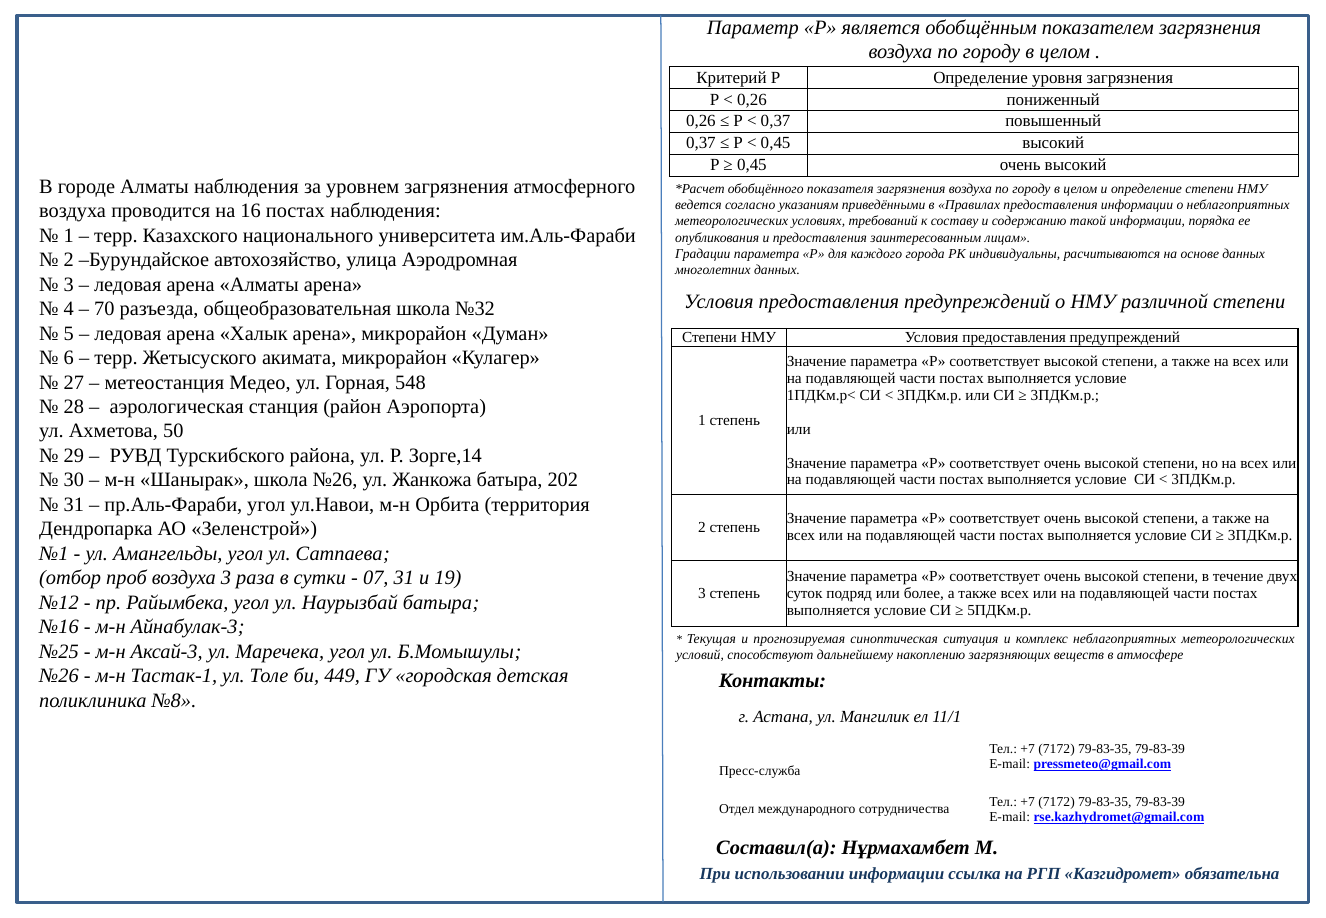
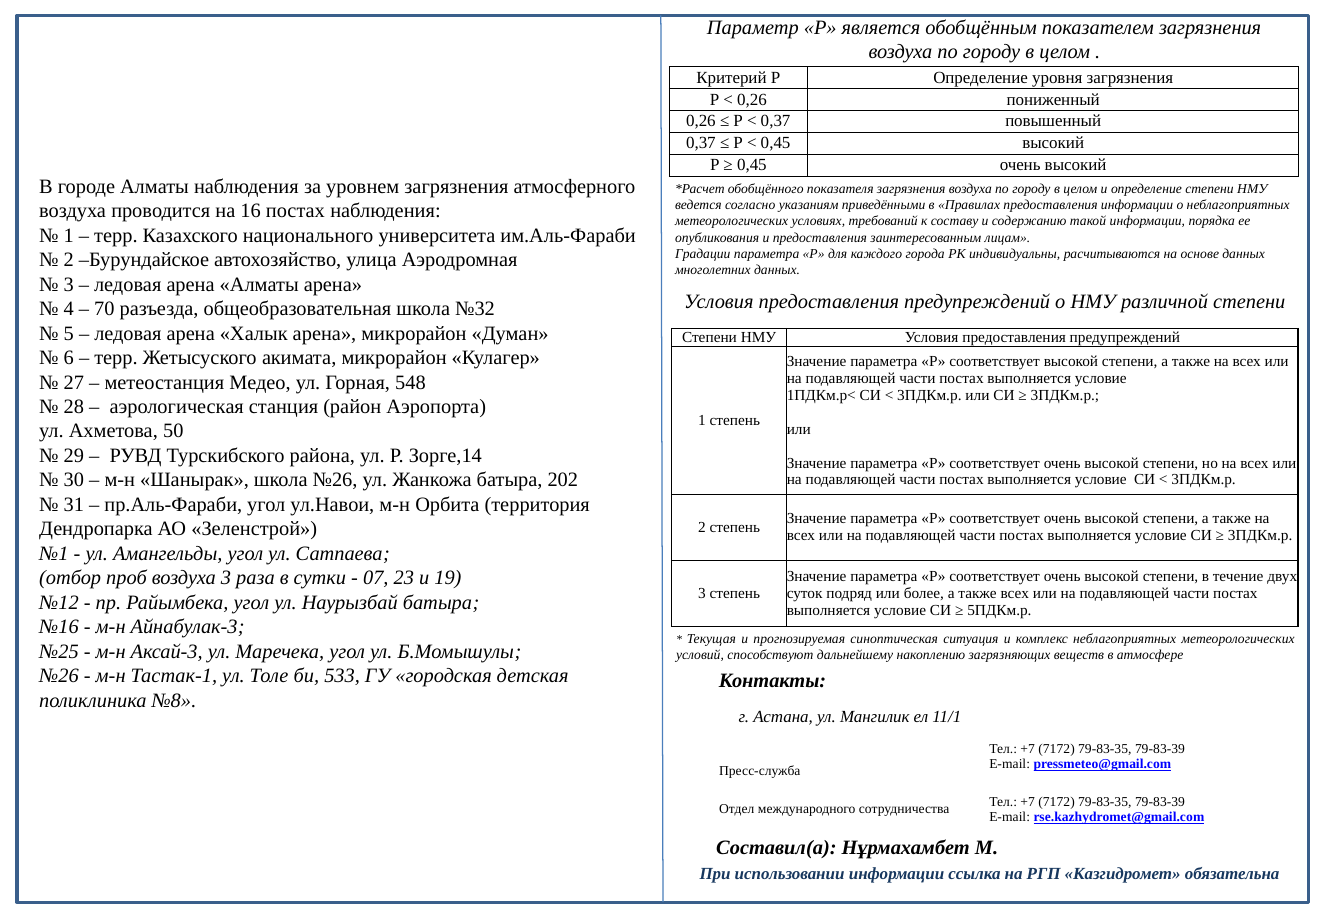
07 31: 31 -> 23 (404, 578)
449: 449 -> 533 (342, 676)
